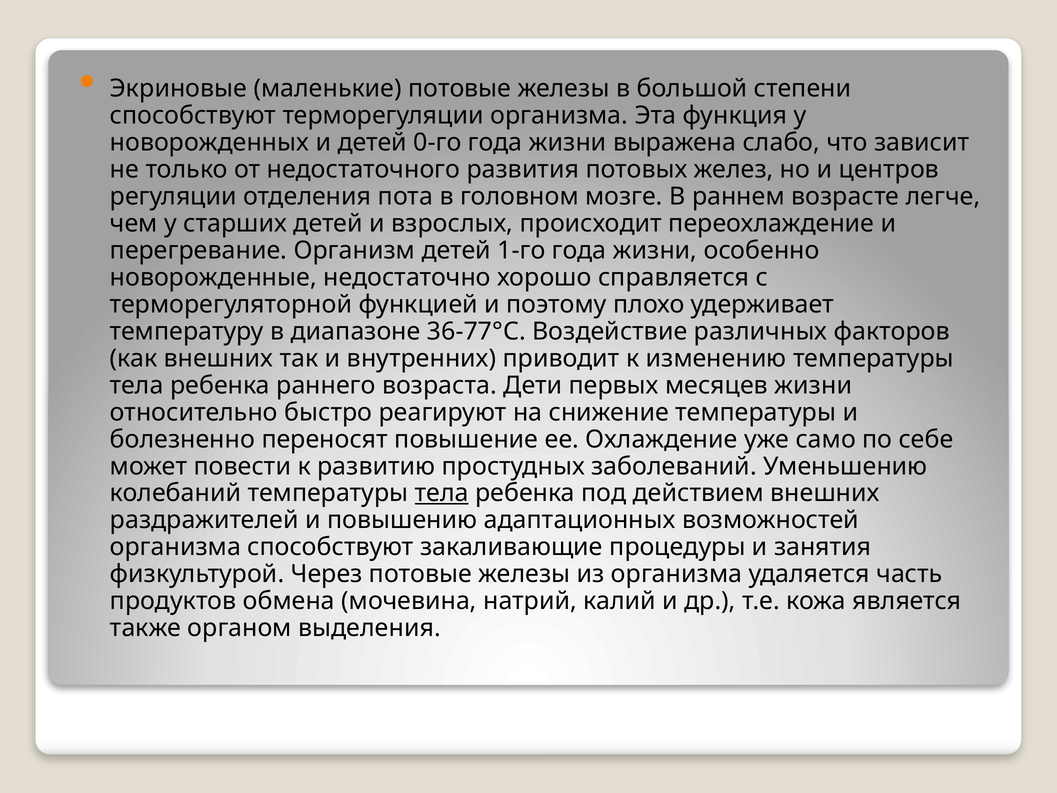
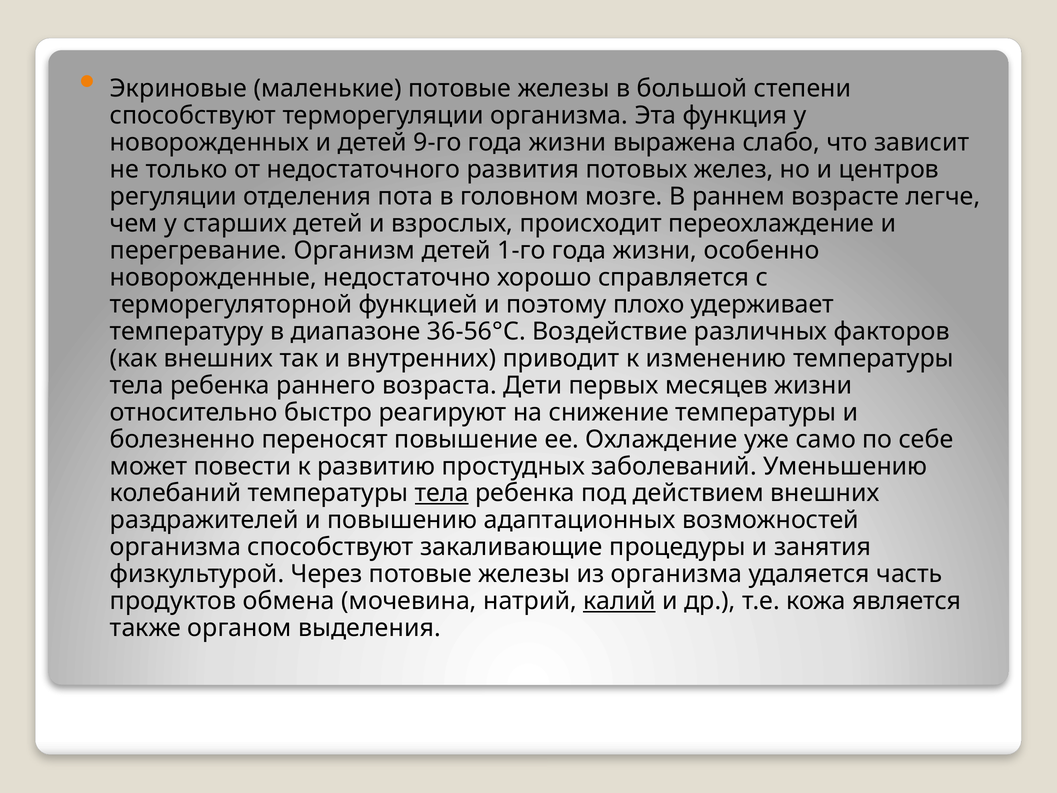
0-го: 0-го -> 9-го (437, 143)
36-77°С: 36-77°С -> 36-56°С (476, 331)
калий underline: none -> present (619, 601)
